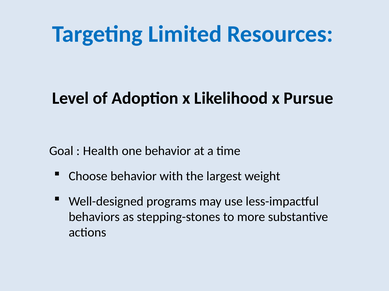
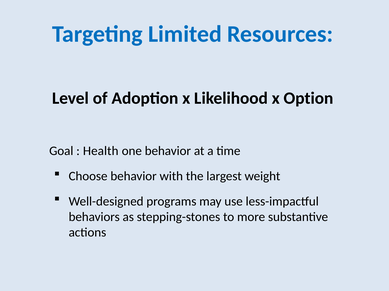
Pursue: Pursue -> Option (309, 98)
